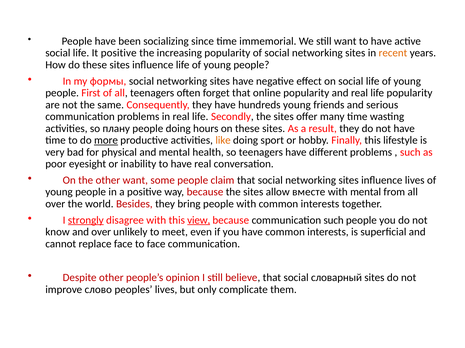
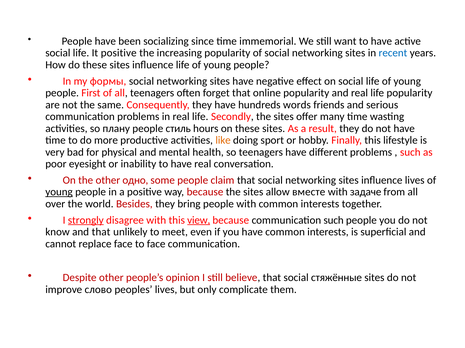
recent colour: orange -> blue (393, 53)
hundreds young: young -> words (297, 105)
people doing: doing -> стиль (178, 129)
more underline: present -> none (106, 141)
other want: want -> одно (135, 181)
young underline: none -> present (59, 192)
with mental: mental -> задаче (366, 192)
and over: over -> that (101, 232)
словарный: словарный -> стяжённые (337, 278)
